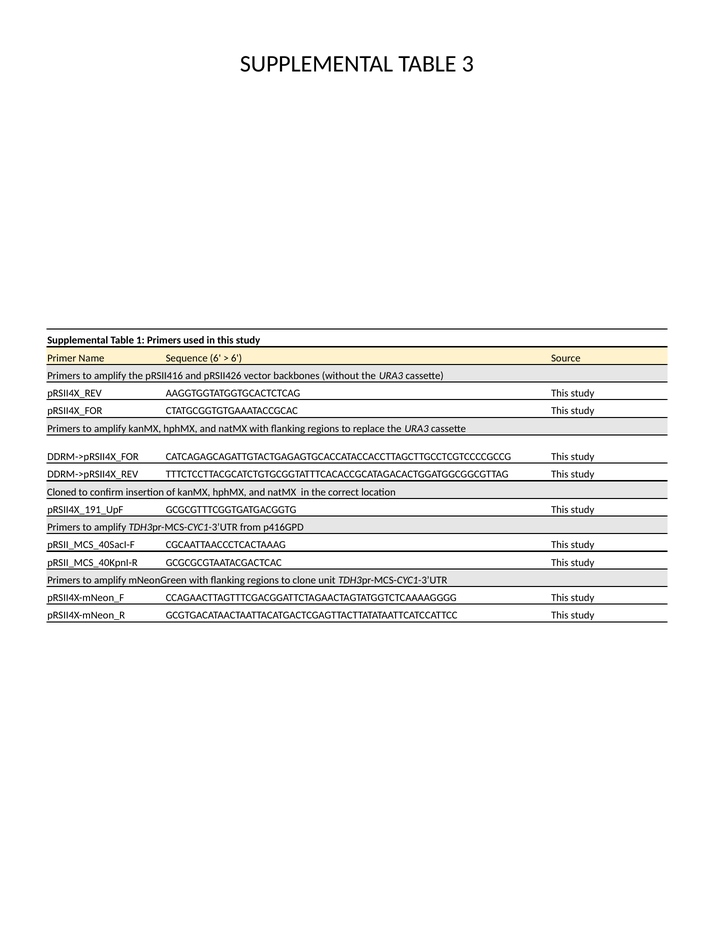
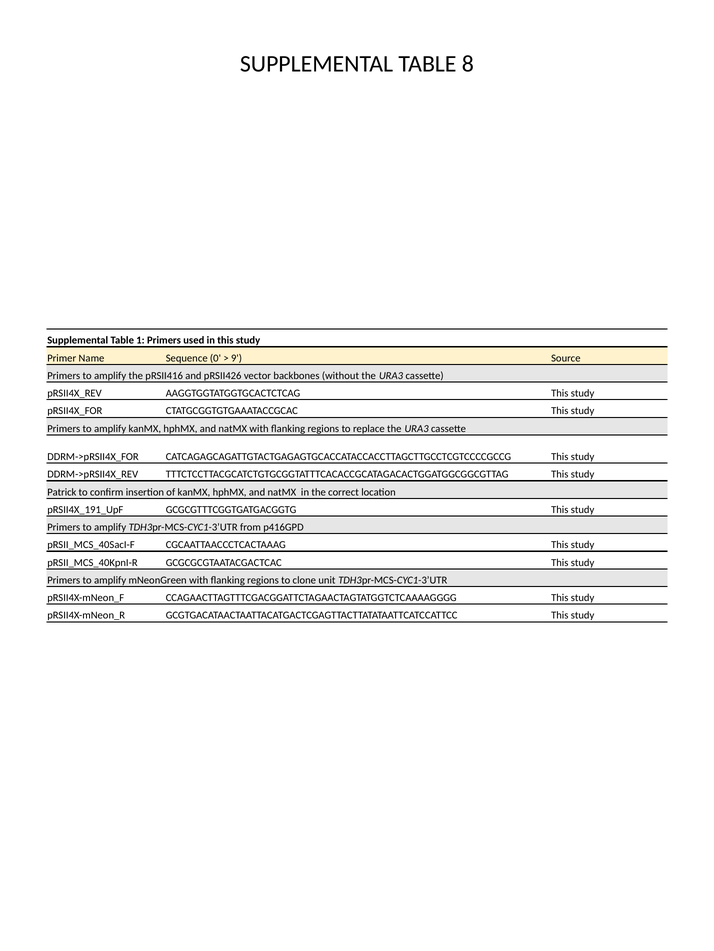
3: 3 -> 8 (468, 64)
Sequence 6: 6 -> 0 (215, 358)
6: 6 -> 9 (236, 358)
Cloned: Cloned -> Patrick (62, 493)
